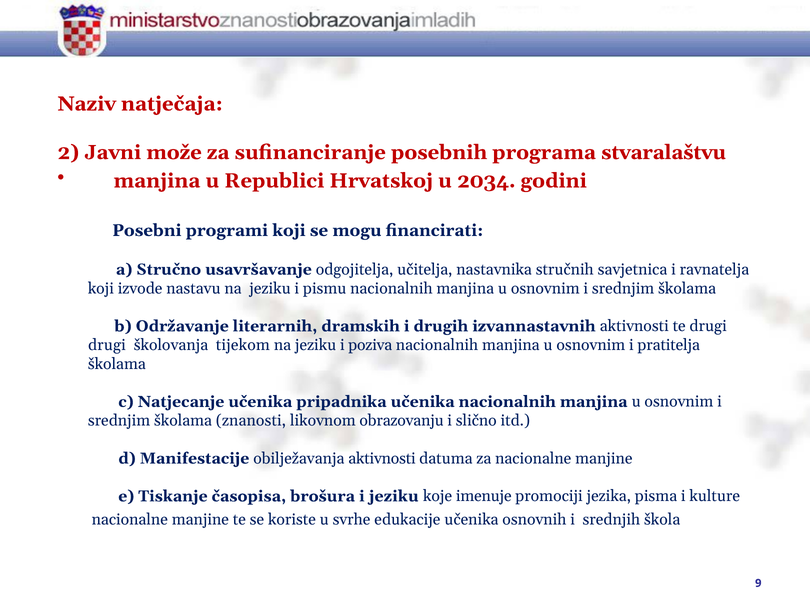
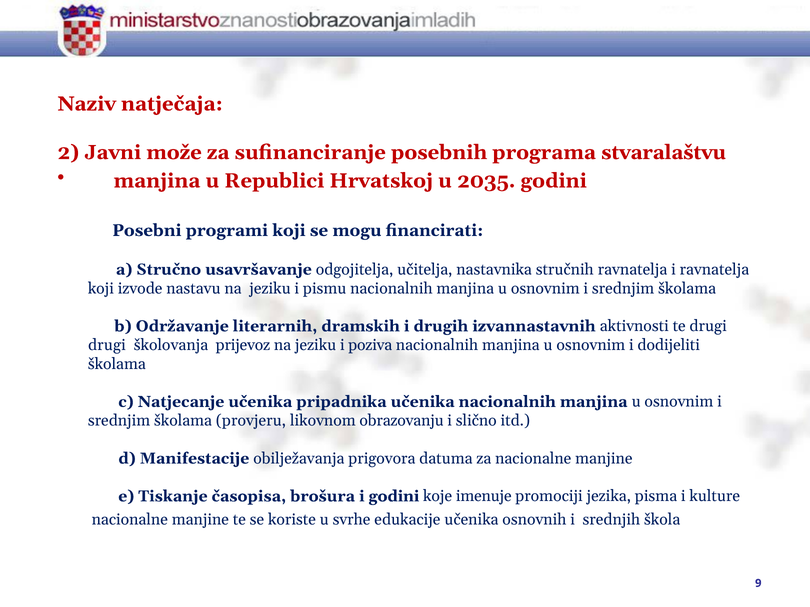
2034: 2034 -> 2035 (486, 181)
stručnih savjetnica: savjetnica -> ravnatelja (633, 270)
tijekom: tijekom -> prijevoz (243, 345)
pratitelja: pratitelja -> dodijeliti (669, 345)
znanosti: znanosti -> provjeru (251, 421)
obilježavanja aktivnosti: aktivnosti -> prigovora (382, 459)
i jeziku: jeziku -> godini (394, 497)
